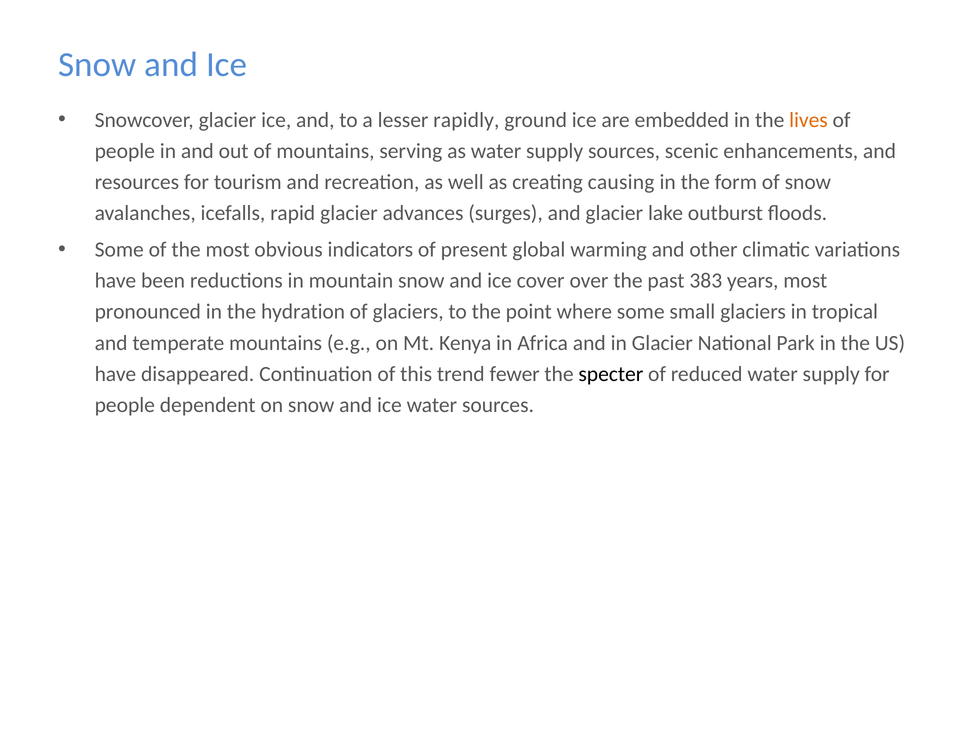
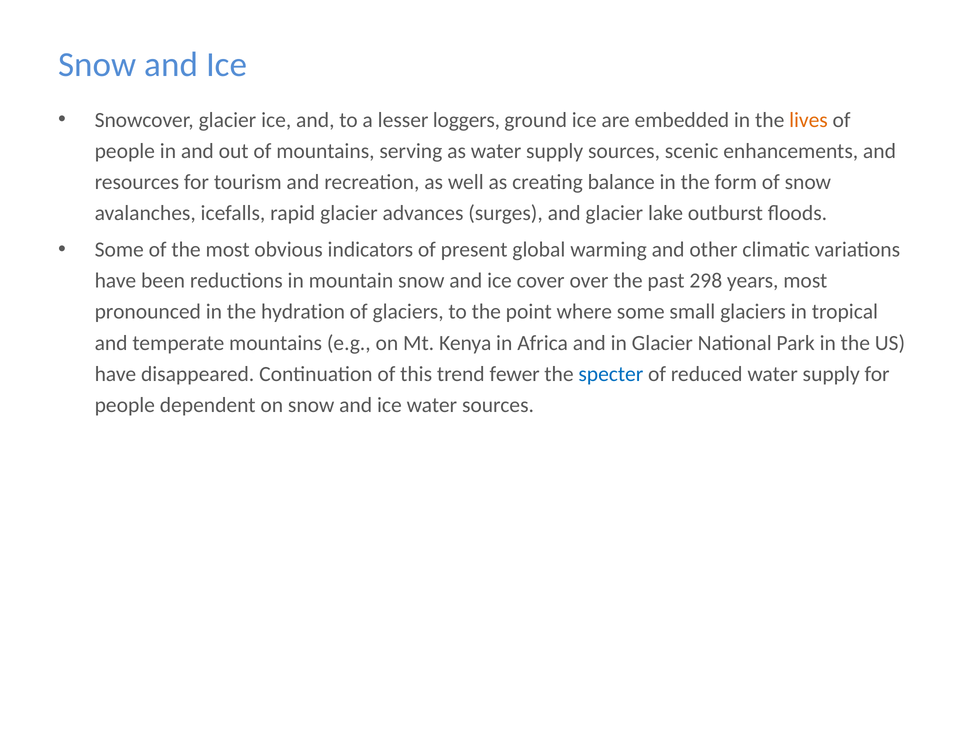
rapidly: rapidly -> loggers (466, 120)
causing: causing -> balance (621, 182)
383: 383 -> 298 (706, 281)
specter colour: black -> blue (611, 374)
